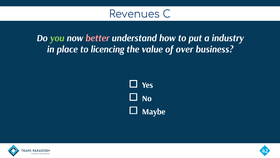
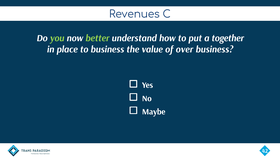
better colour: pink -> light green (97, 38)
industry: industry -> together (228, 38)
to licencing: licencing -> business (107, 49)
